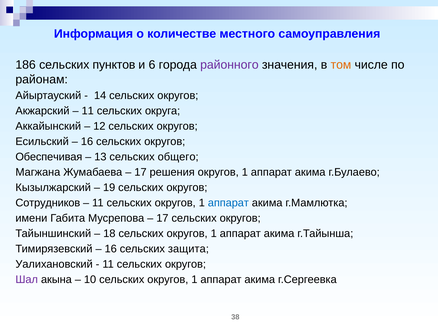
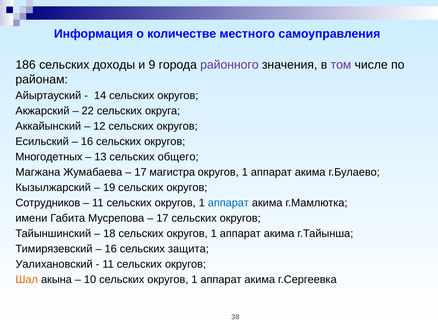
пунктов: пунктов -> доходы (114, 65)
6: 6 -> 9 (152, 65)
том colour: orange -> purple (341, 65)
11: 11 -> 22 (88, 111)
Обеспечивая: Обеспечивая -> Многодетных (49, 157)
решения: решения -> магистра (172, 172)
Шал colour: purple -> orange (27, 279)
